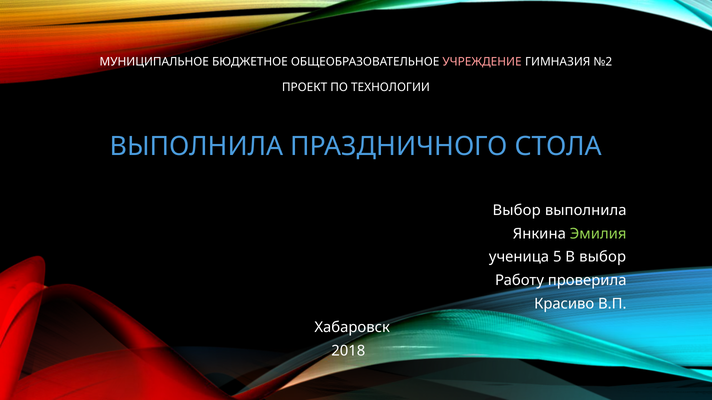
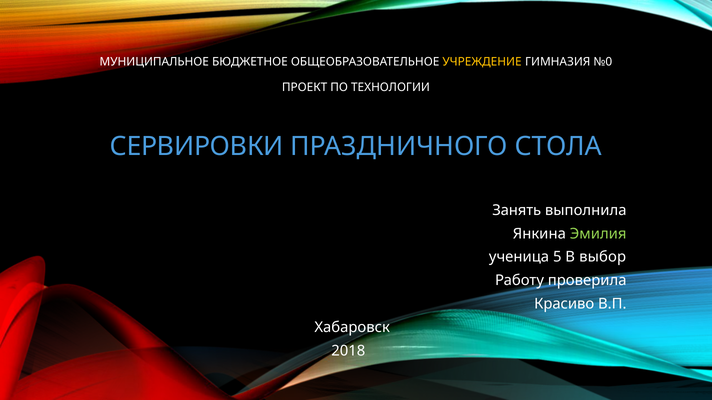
УЧРЕЖДЕНИЕ colour: pink -> yellow (482, 62)
№2: №2 -> №0 (603, 62)
ВЫПОЛНИЛА: ВЫПОЛНИЛА -> СЕРВИРОВКИ (197, 146)
Выбор: Выбор -> Занять (517, 210)
